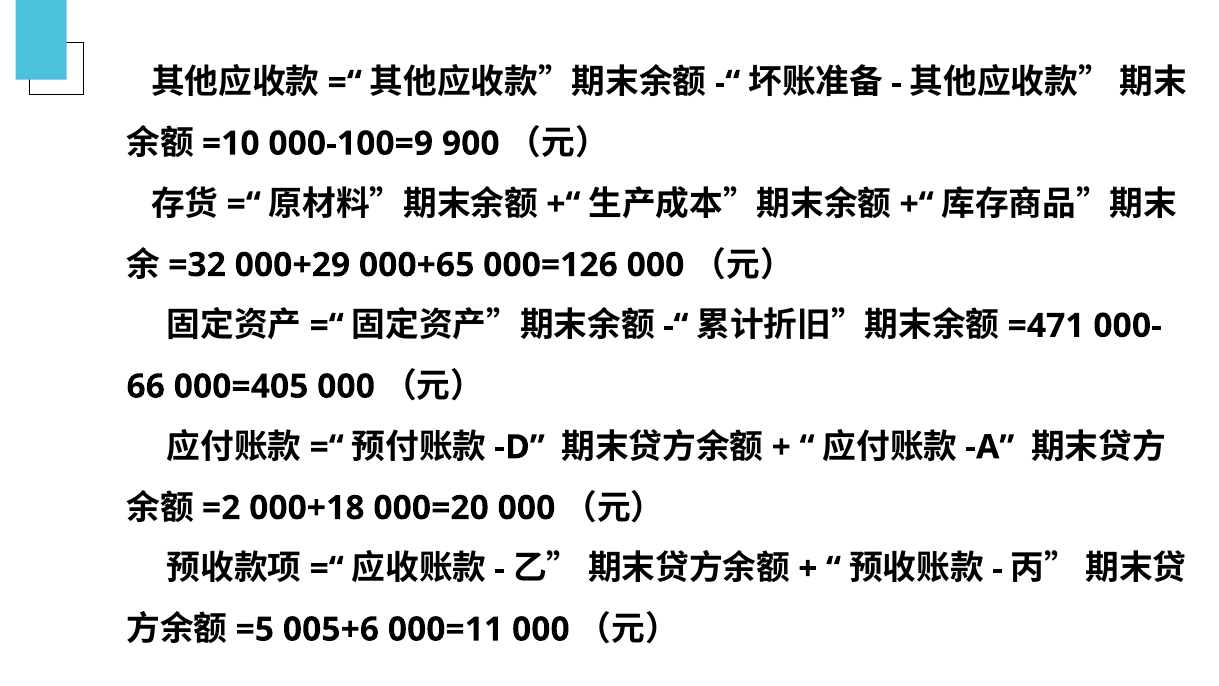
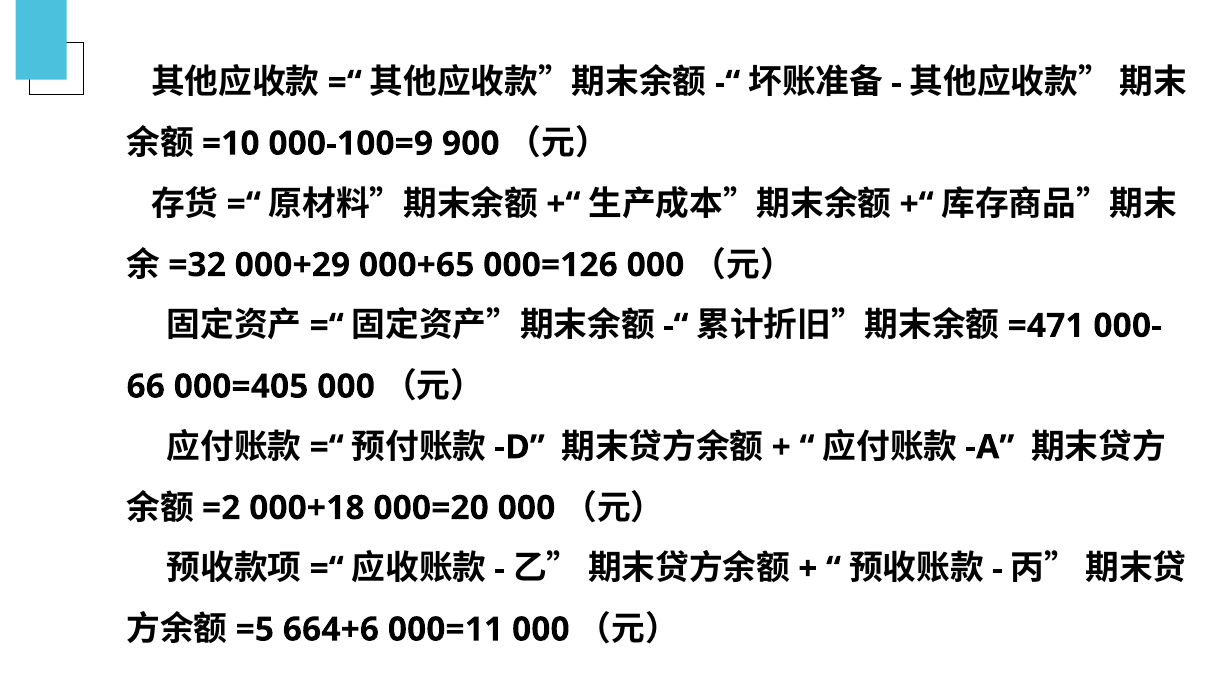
005+6: 005+6 -> 664+6 (331, 629)
